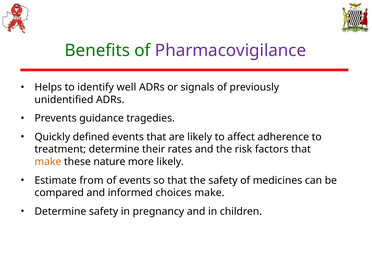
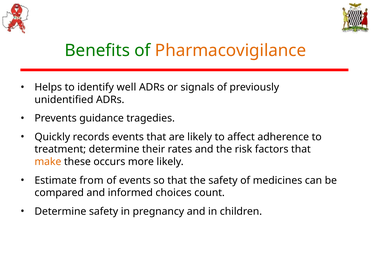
Pharmacovigilance colour: purple -> orange (231, 50)
defined: defined -> records (91, 137)
nature: nature -> occurs (109, 162)
choices make: make -> count (210, 193)
